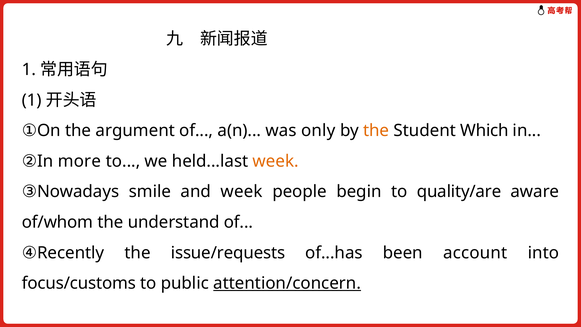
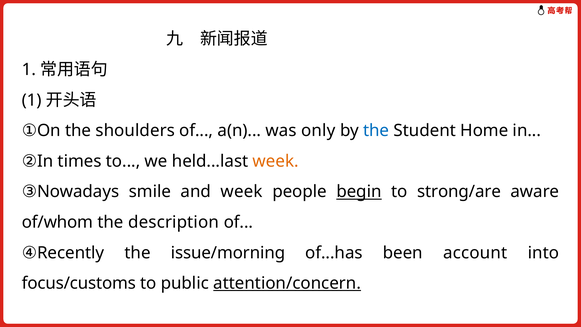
argument: argument -> shoulders (135, 131)
the colour: orange -> blue (376, 131)
Which: Which -> Home (484, 131)
more: more -> times (80, 161)
begin underline: none -> present (359, 192)
quality/are: quality/are -> strong/are (459, 192)
understand: understand -> description (174, 222)
issue/requests: issue/requests -> issue/morning (228, 253)
